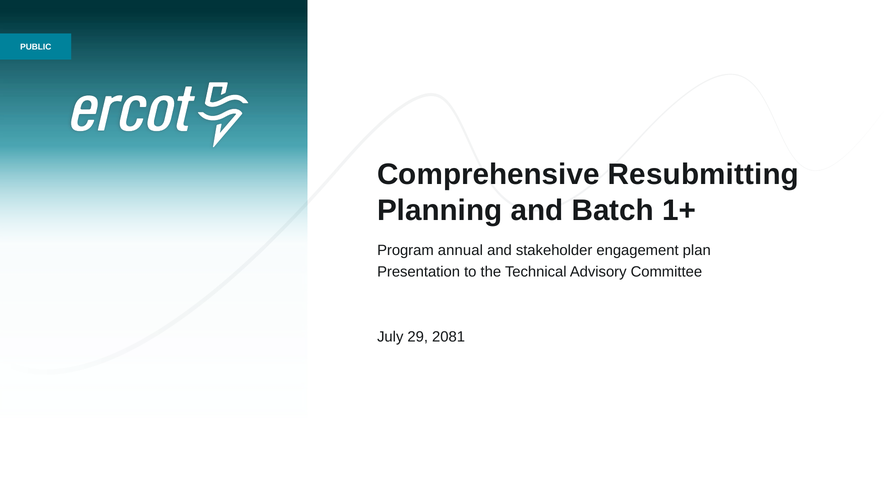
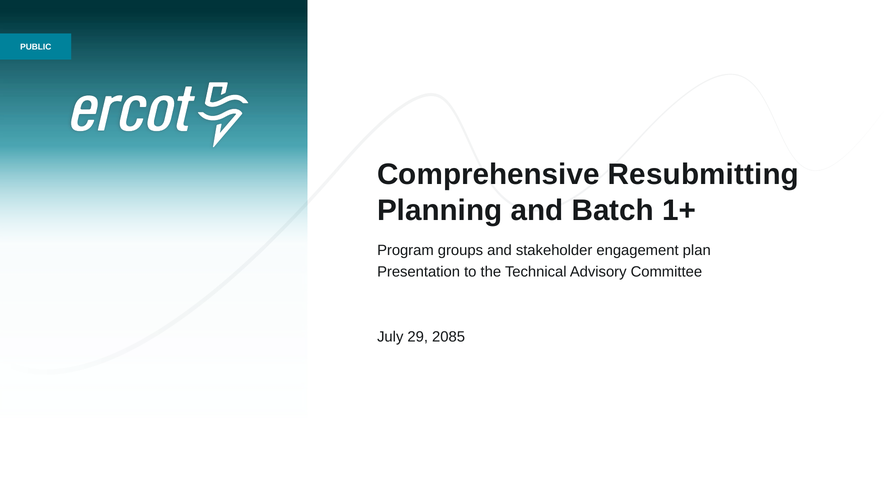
annual: annual -> groups (460, 250)
2081: 2081 -> 2085 (449, 336)
